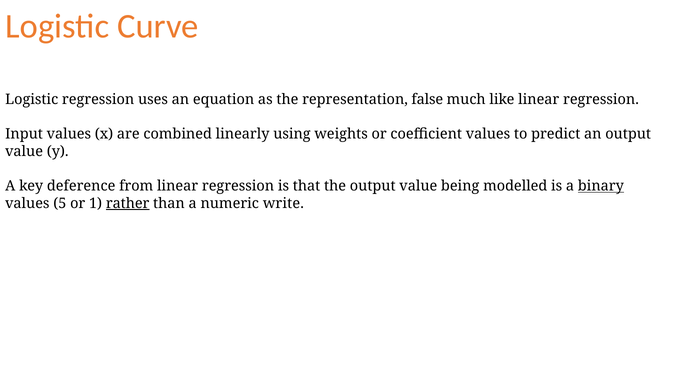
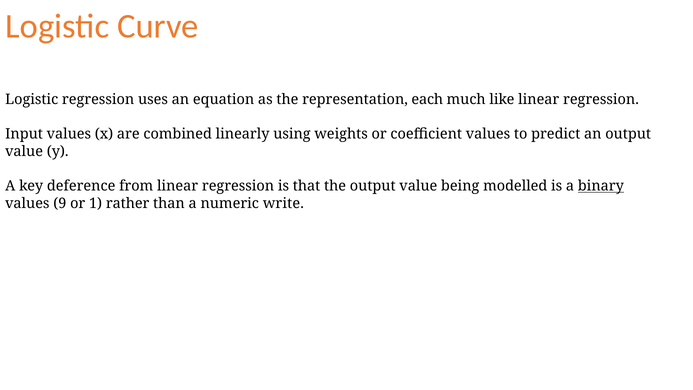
false: false -> each (427, 99)
5: 5 -> 9 (60, 203)
rather underline: present -> none (128, 203)
